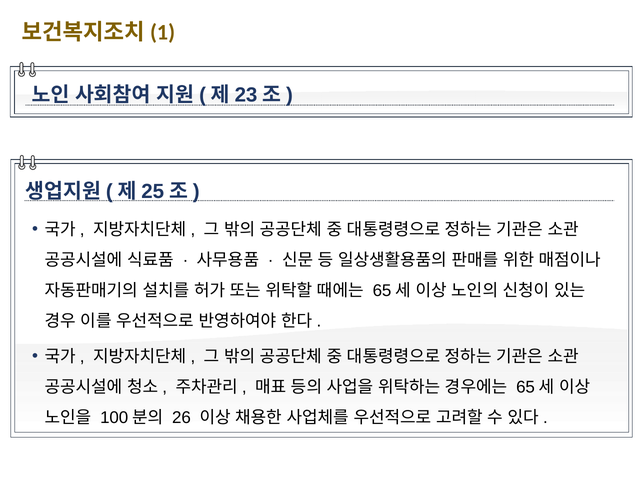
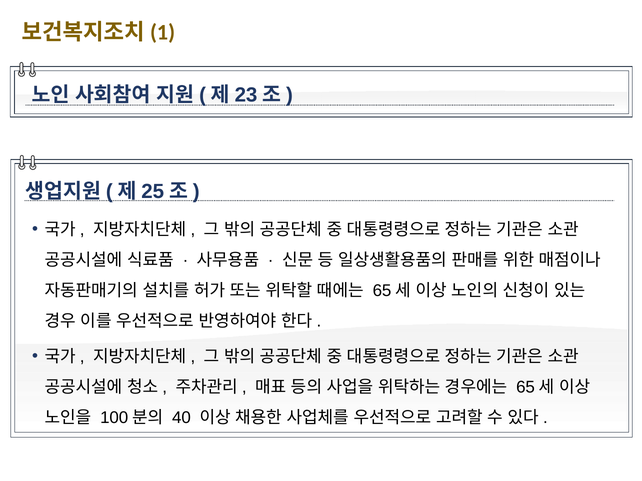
26: 26 -> 40 (181, 418)
